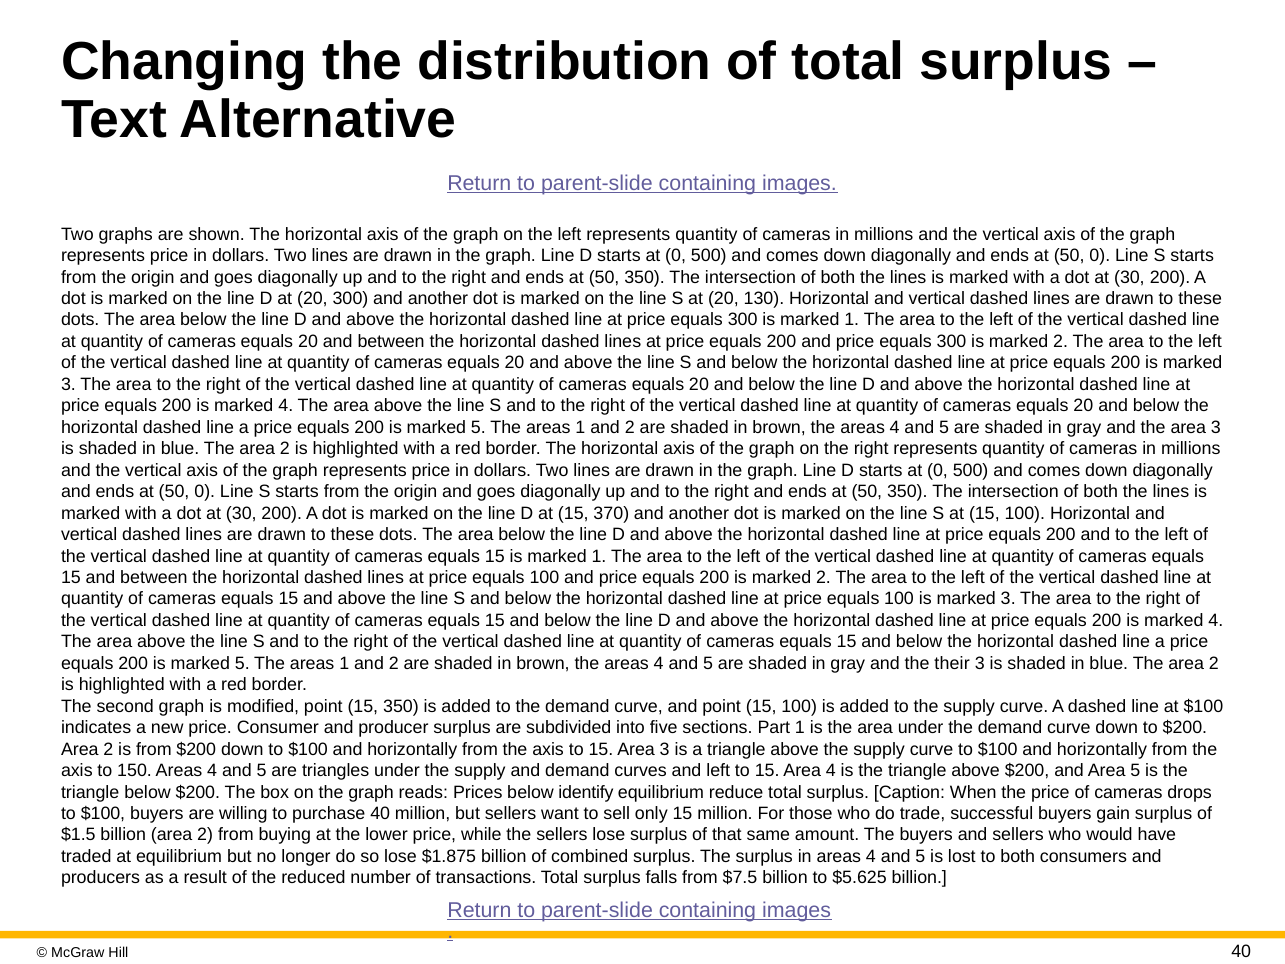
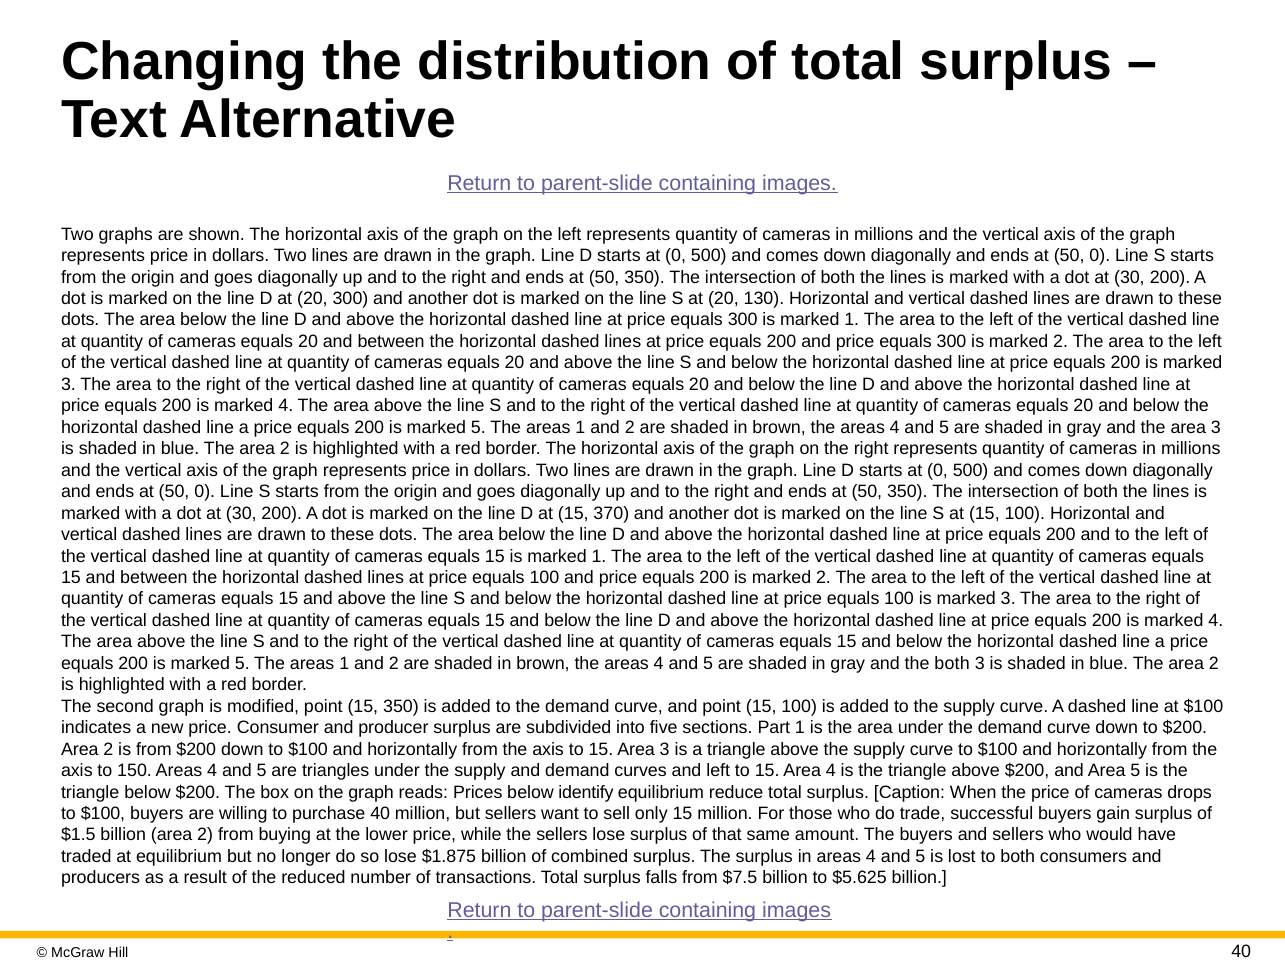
the their: their -> both (952, 663)
